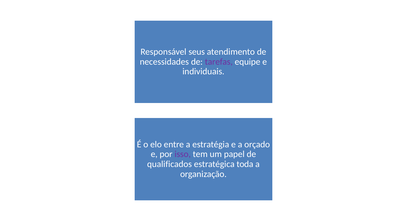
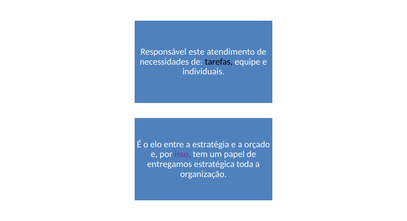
seus: seus -> este (197, 52)
tarefas colour: purple -> black (219, 62)
qualificados: qualificados -> entregamos (170, 164)
